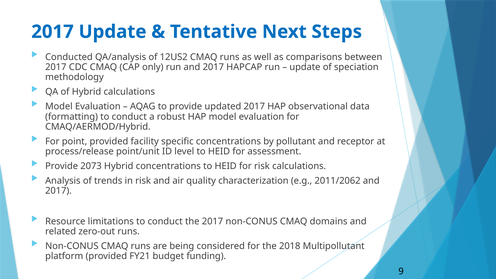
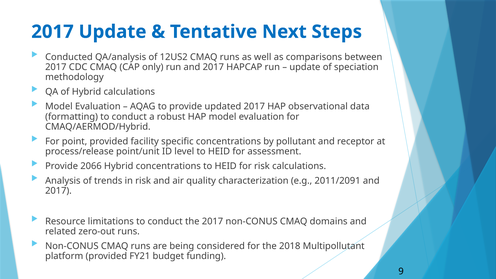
2073: 2073 -> 2066 (91, 166)
2011/2062: 2011/2062 -> 2011/2091 (338, 181)
